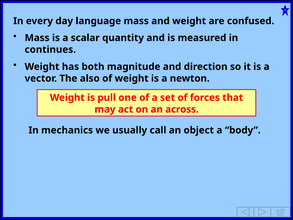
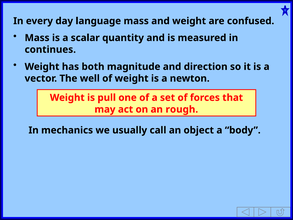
also: also -> well (90, 78)
across: across -> rough (182, 109)
